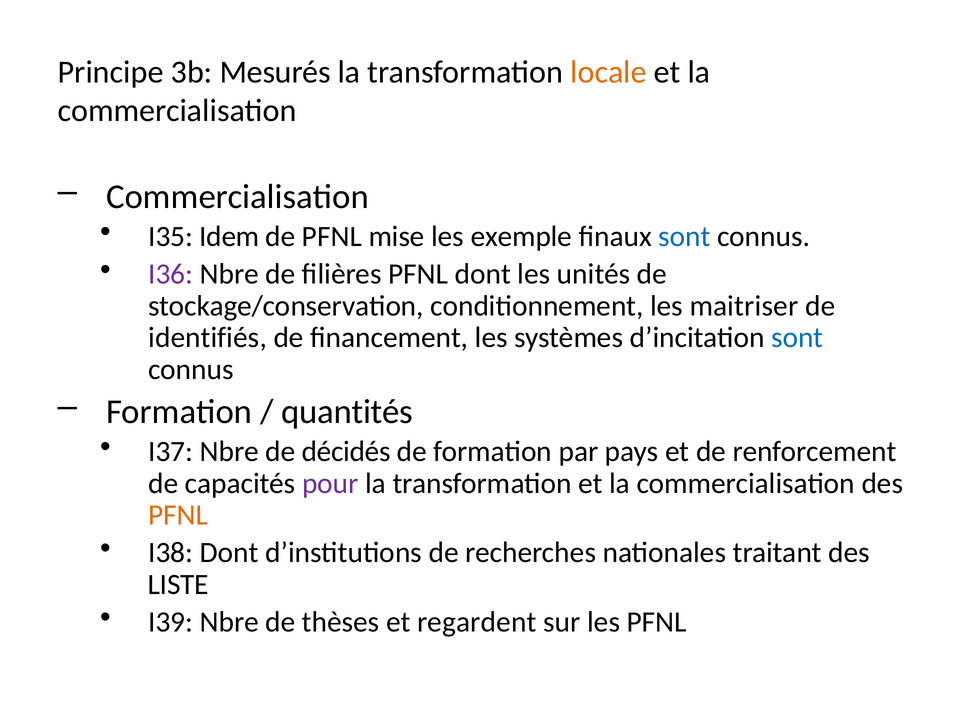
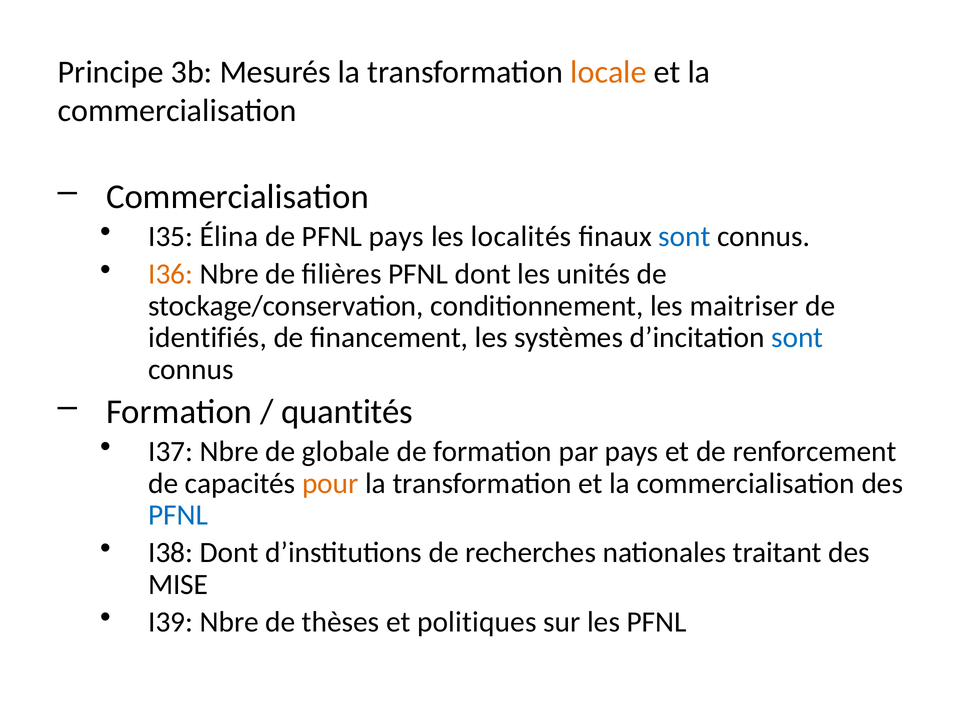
Idem: Idem -> Élina (229, 237)
PFNL mise: mise -> pays (396, 237)
exemple: exemple -> localités (521, 237)
I36 colour: purple -> orange (171, 274)
décidés: décidés -> globale (346, 451)
pour colour: purple -> orange (330, 483)
PFNL colour: orange -> blue (178, 515)
LISTE: LISTE -> MISE (178, 584)
regardent: regardent -> politiques (477, 622)
